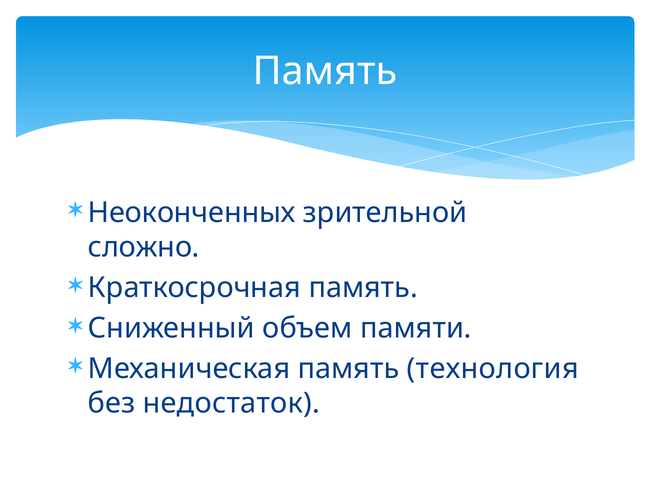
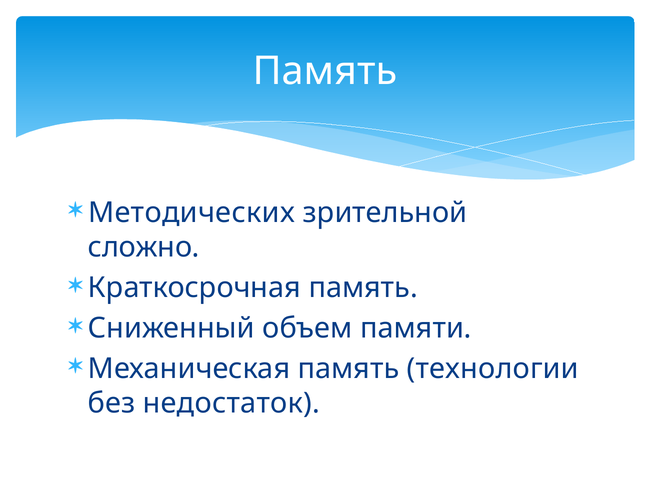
Неоконченных: Неоконченных -> Методических (192, 213)
технология: технология -> технологии (493, 369)
